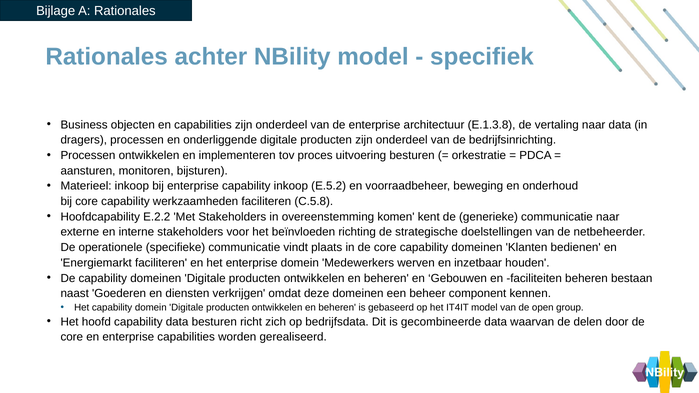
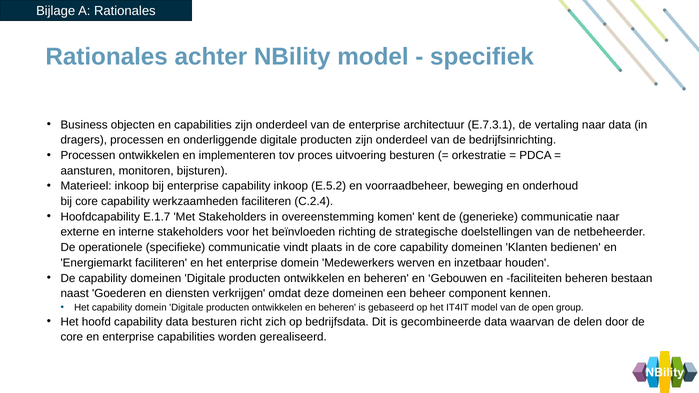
E.1.3.8: E.1.3.8 -> E.7.3.1 (492, 125)
C.5.8: C.5.8 -> C.2.4 (314, 202)
E.2.2: E.2.2 -> E.1.7 (157, 217)
